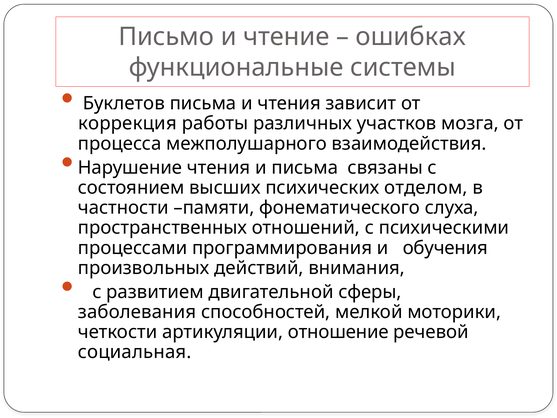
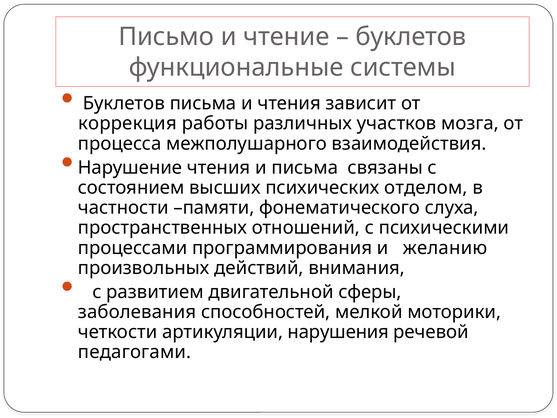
ошибках: ошибках -> буклетов (411, 37)
обучения: обучения -> желанию (445, 248)
отношение: отношение -> нарушения (338, 332)
социальная: социальная -> педагогами (135, 352)
